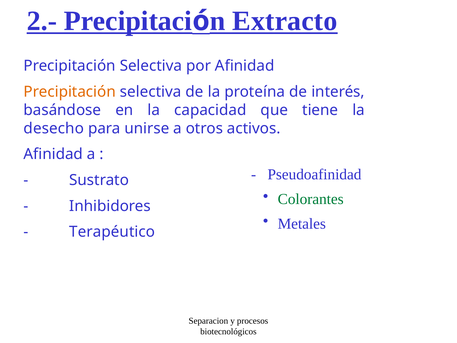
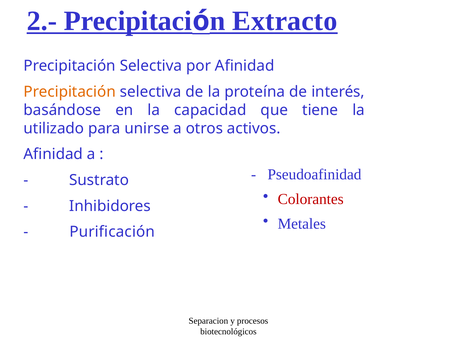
desecho: desecho -> utilizado (54, 128)
Colorantes colour: green -> red (311, 199)
Terapéutico: Terapéutico -> Purificación (112, 232)
